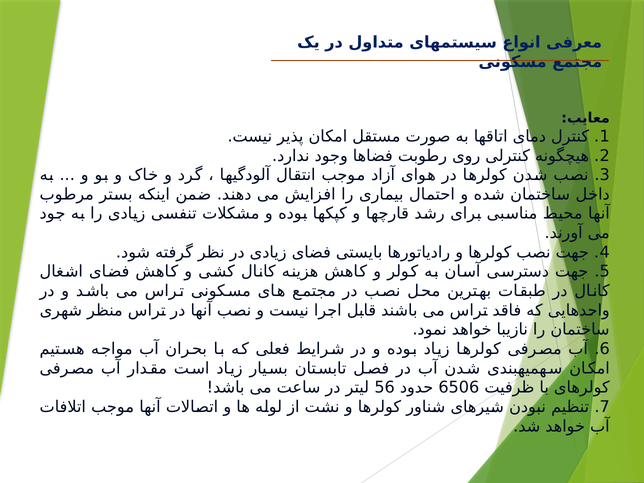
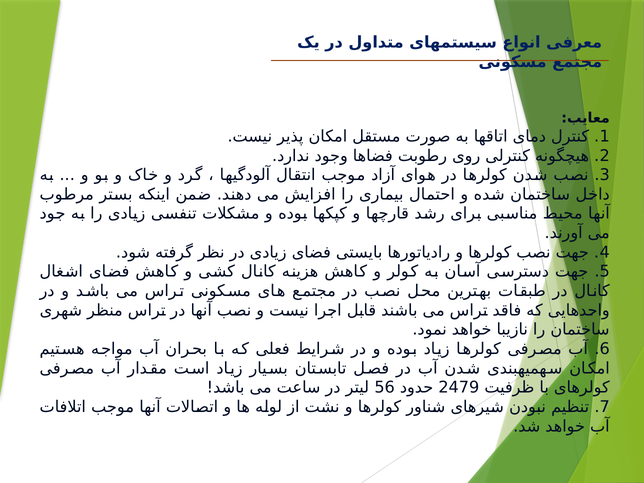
6506: 6506 -> 2479 (459, 388)
